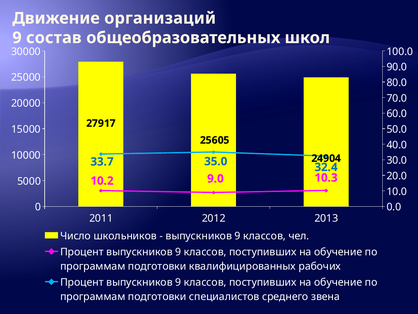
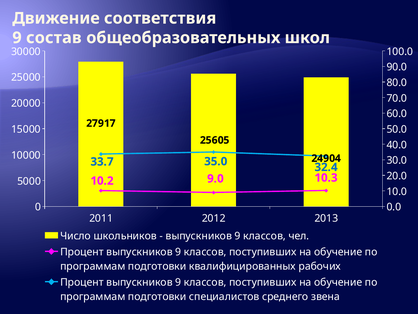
организаций: организаций -> соответствия (160, 18)
